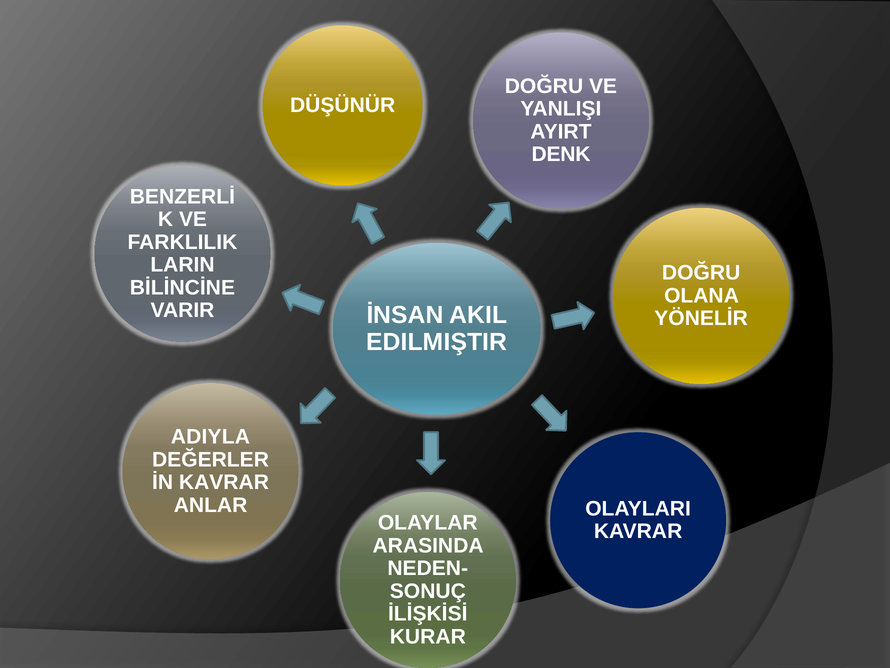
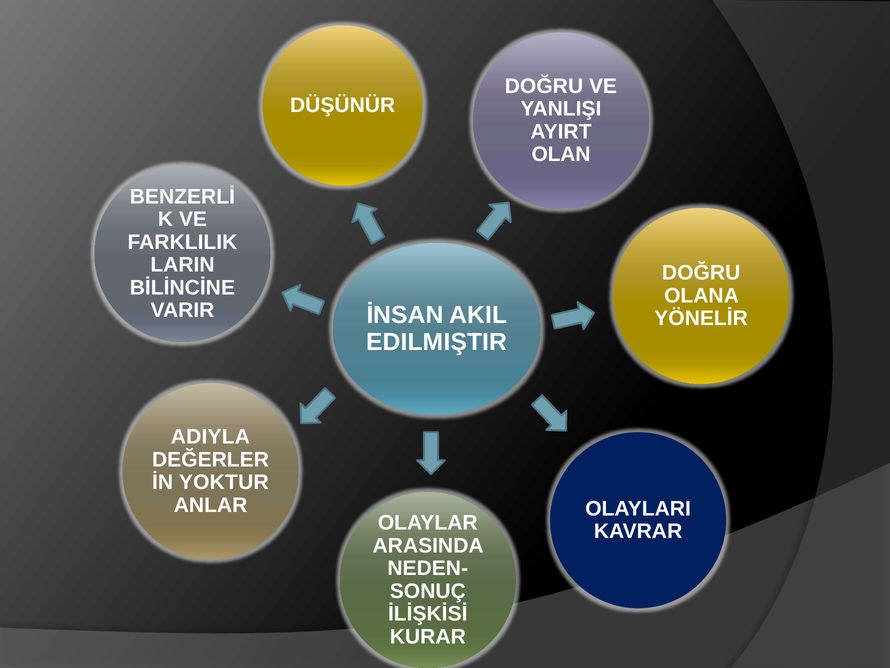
DENK: DENK -> OLAN (561, 154)
KAVRAR: KAVRAR -> YOKTUR (224, 482)
